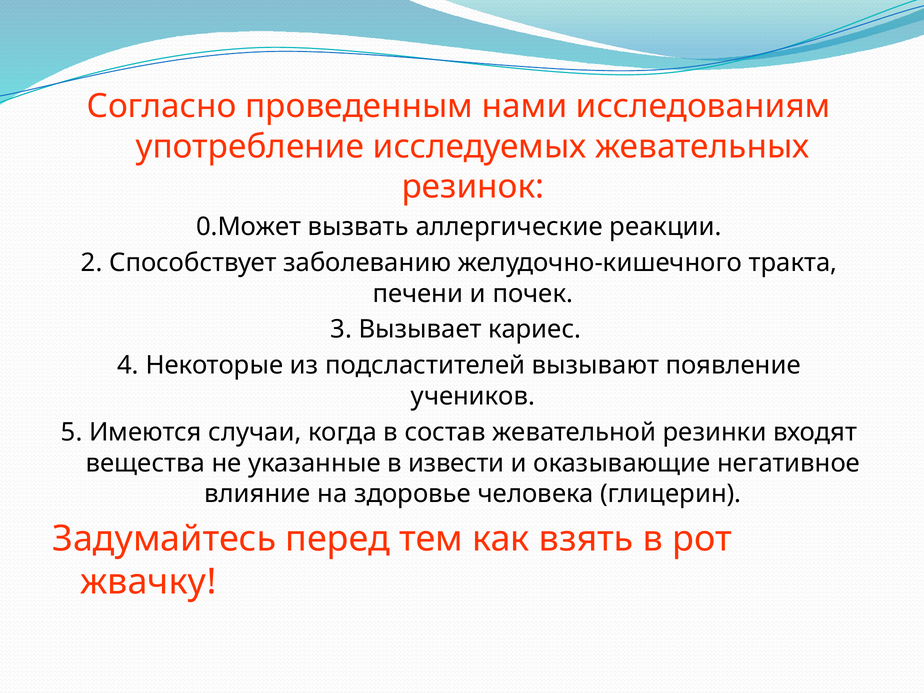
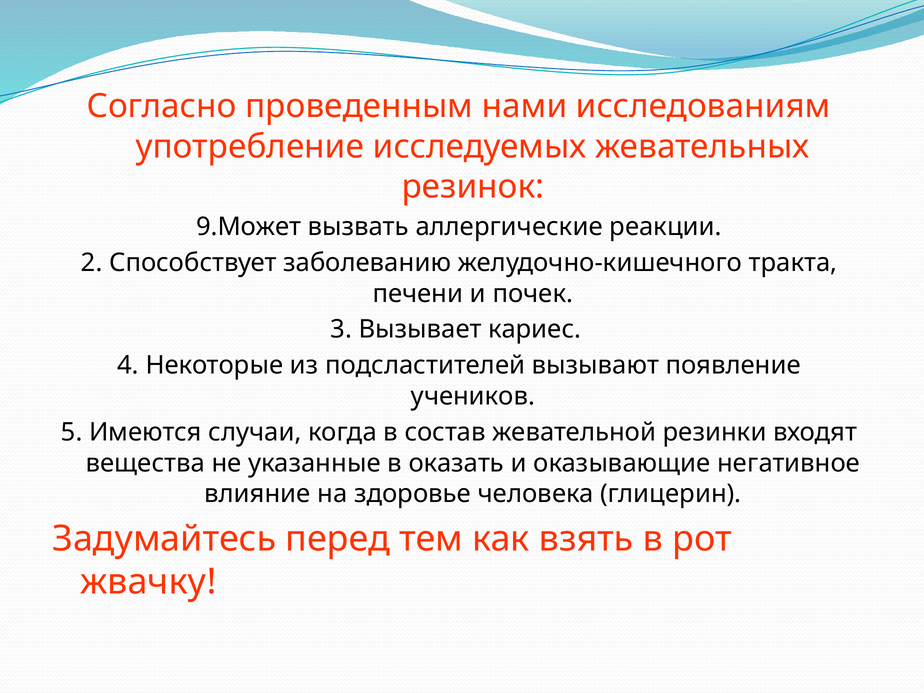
0.Может: 0.Может -> 9.Может (249, 227)
извести: извести -> оказать (456, 463)
